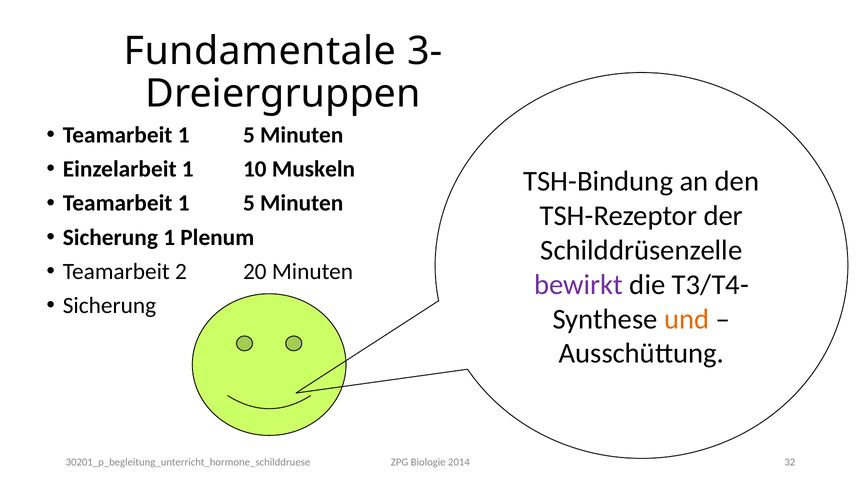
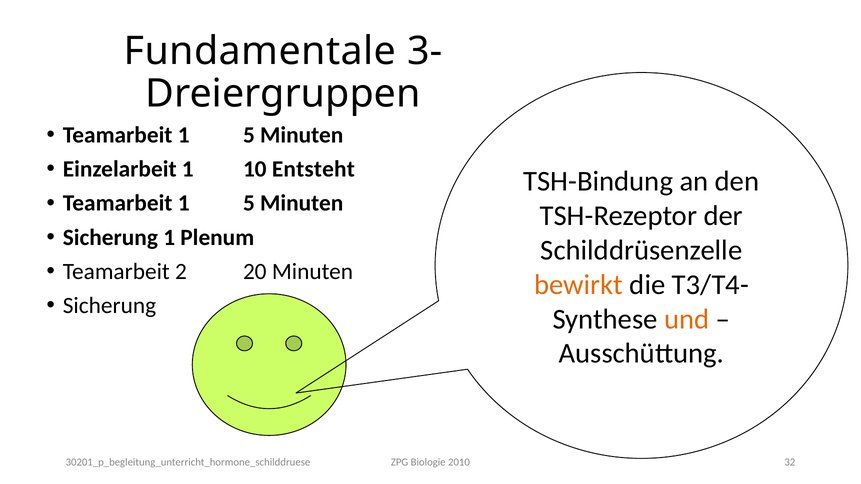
Muskeln: Muskeln -> Entsteht (313, 169)
bewirkt colour: purple -> orange (578, 285)
2014: 2014 -> 2010 (459, 462)
